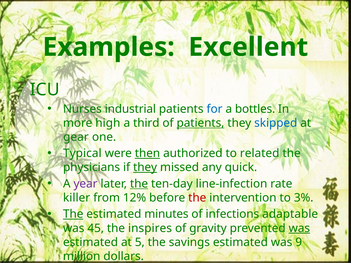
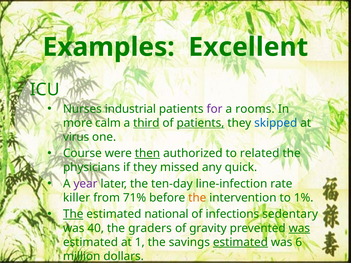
for colour: blue -> purple (215, 109)
bottles: bottles -> rooms (255, 109)
high: high -> calm (108, 123)
third underline: none -> present (146, 123)
gear: gear -> virus (76, 137)
Typical: Typical -> Course (82, 153)
they underline: present -> none (145, 168)
the underline: present -> none (139, 184)
12%: 12% -> 71% (135, 198)
the colour: red -> orange (197, 198)
3%: 3% -> 1% (304, 198)
minutes: minutes -> national (166, 214)
adaptable: adaptable -> sedentary (290, 214)
45: 45 -> 40 (96, 228)
inspires: inspires -> graders (150, 228)
5: 5 -> 1 (140, 242)
estimated underline: none -> present (240, 242)
9: 9 -> 6 (299, 242)
